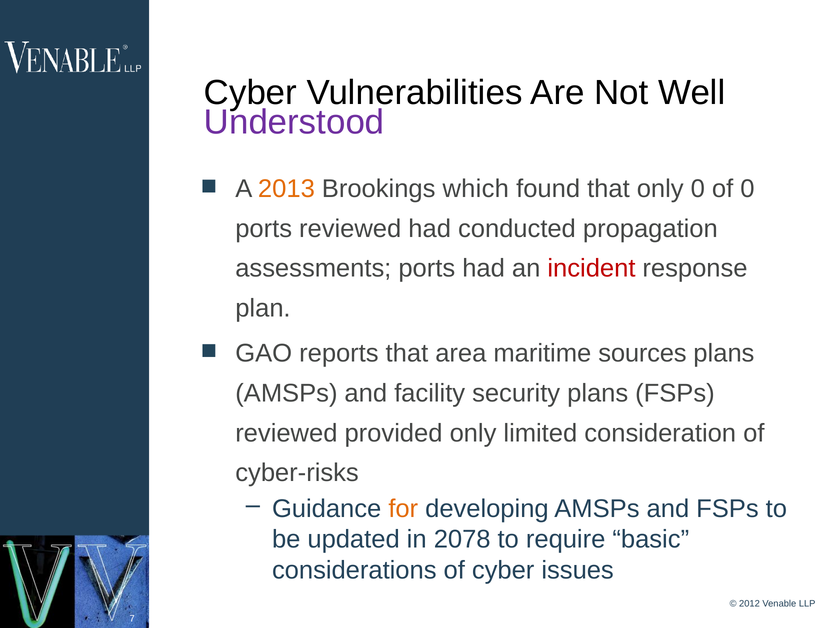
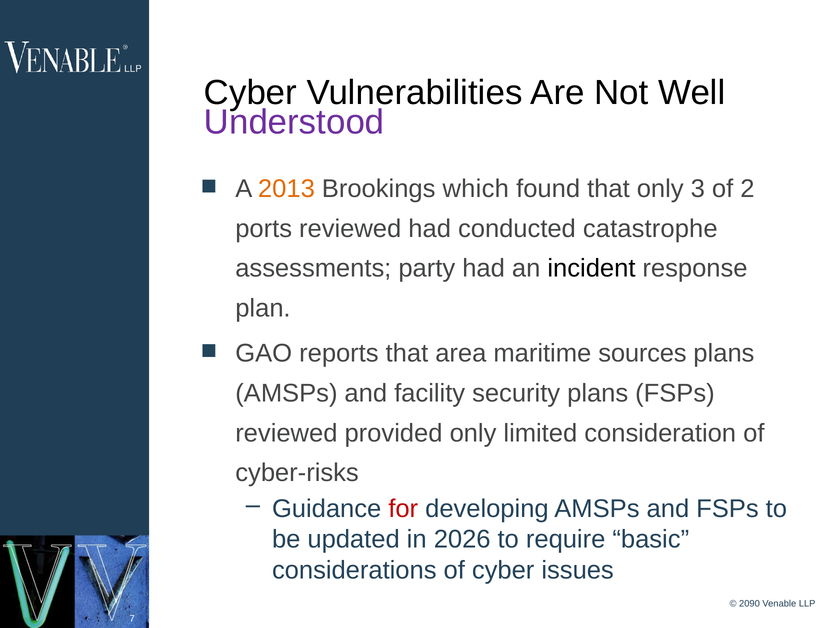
only 0: 0 -> 3 (698, 189)
of 0: 0 -> 2 (747, 189)
propagation: propagation -> catastrophe (650, 229)
assessments ports: ports -> party (427, 269)
incident colour: red -> black (591, 269)
for colour: orange -> red (403, 509)
2078: 2078 -> 2026 (462, 540)
2012: 2012 -> 2090 (749, 604)
